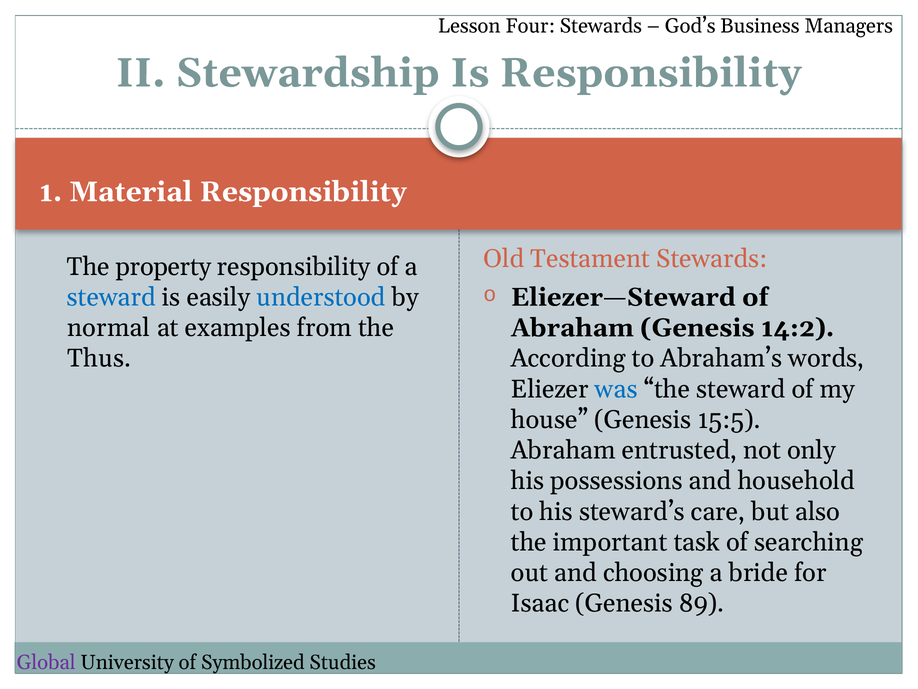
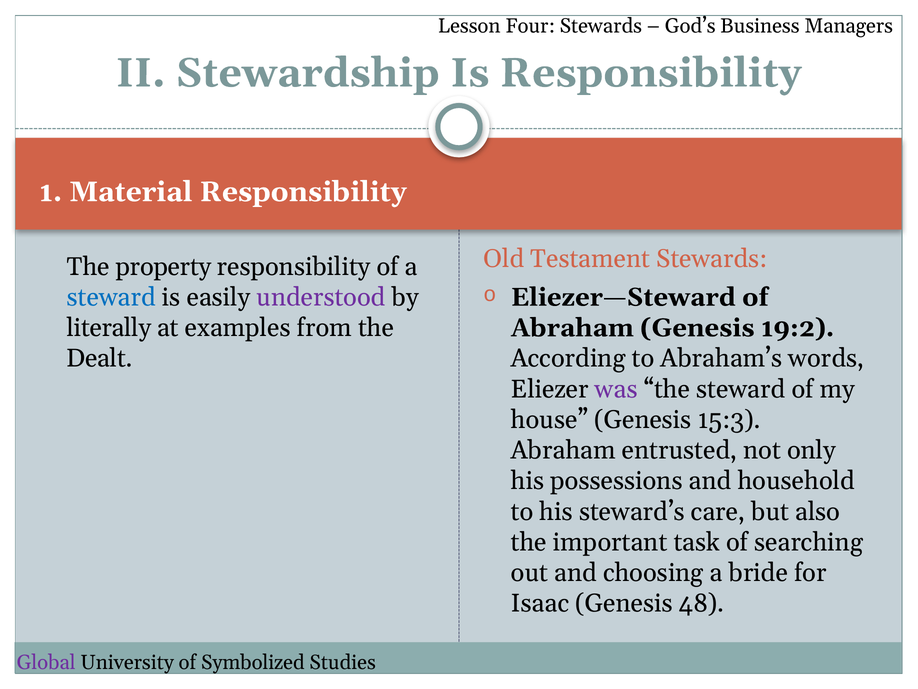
understood colour: blue -> purple (321, 297)
14:2: 14:2 -> 19:2 (798, 328)
normal: normal -> literally (109, 328)
Thus: Thus -> Dealt (99, 358)
was colour: blue -> purple (616, 389)
15:5: 15:5 -> 15:3 (729, 419)
89: 89 -> 48 (702, 603)
